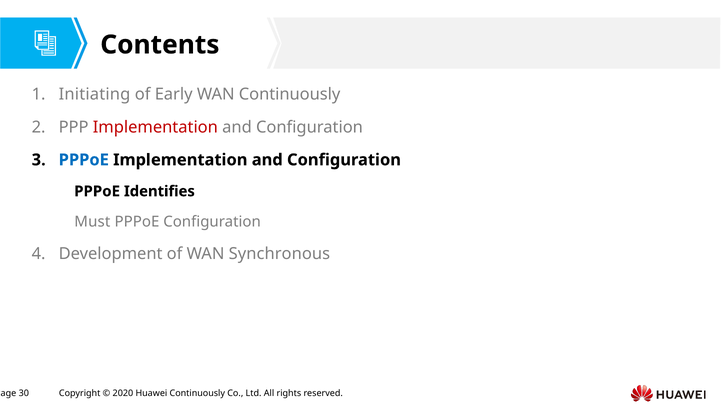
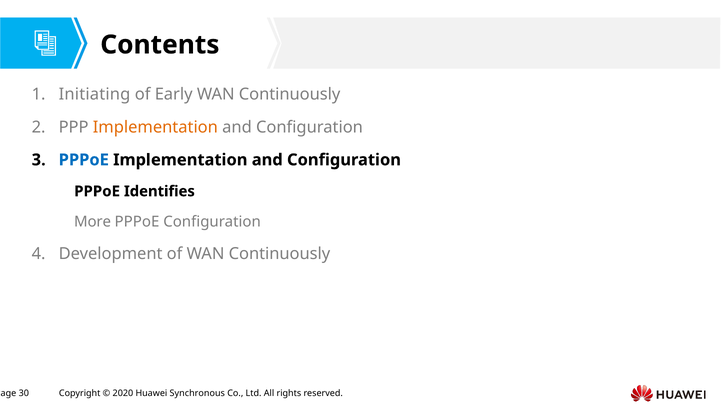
Implementation colour: red -> orange (155, 127)
Must: Must -> More (93, 222)
of WAN Synchronous: Synchronous -> Continuously (279, 254)
Continuously: Continuously -> Synchronous (197, 393)
